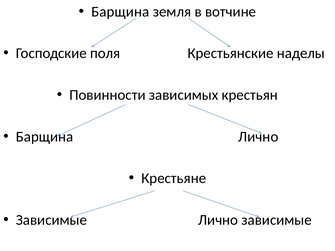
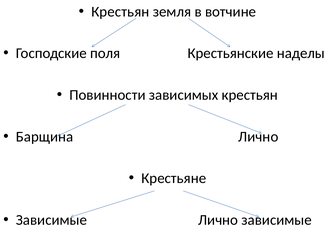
Барщина: Барщина -> Крестьян (120, 12)
